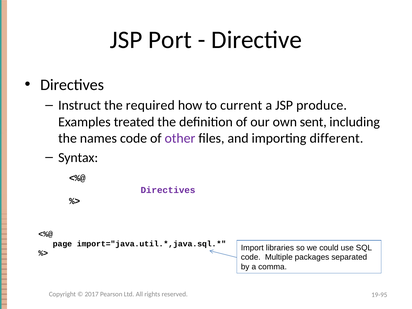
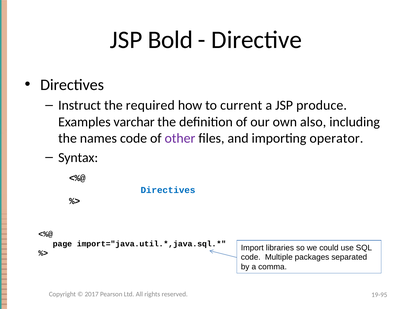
Port: Port -> Bold (170, 40)
treated: treated -> varchar (134, 122)
sent: sent -> also (313, 122)
different: different -> operator (336, 138)
Directives colour: purple -> blue (168, 190)
